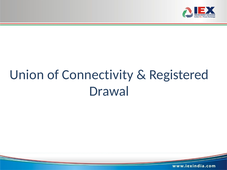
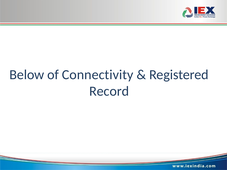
Union: Union -> Below (27, 75)
Drawal: Drawal -> Record (109, 91)
